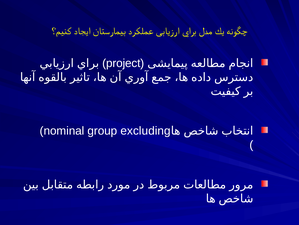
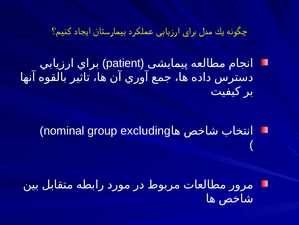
project: project -> patient (123, 63)
